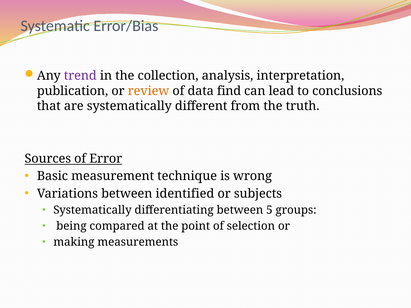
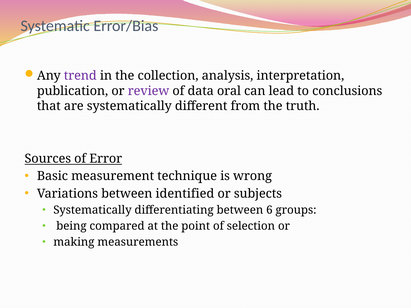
review colour: orange -> purple (149, 91)
find: find -> oral (229, 91)
5: 5 -> 6 (269, 210)
